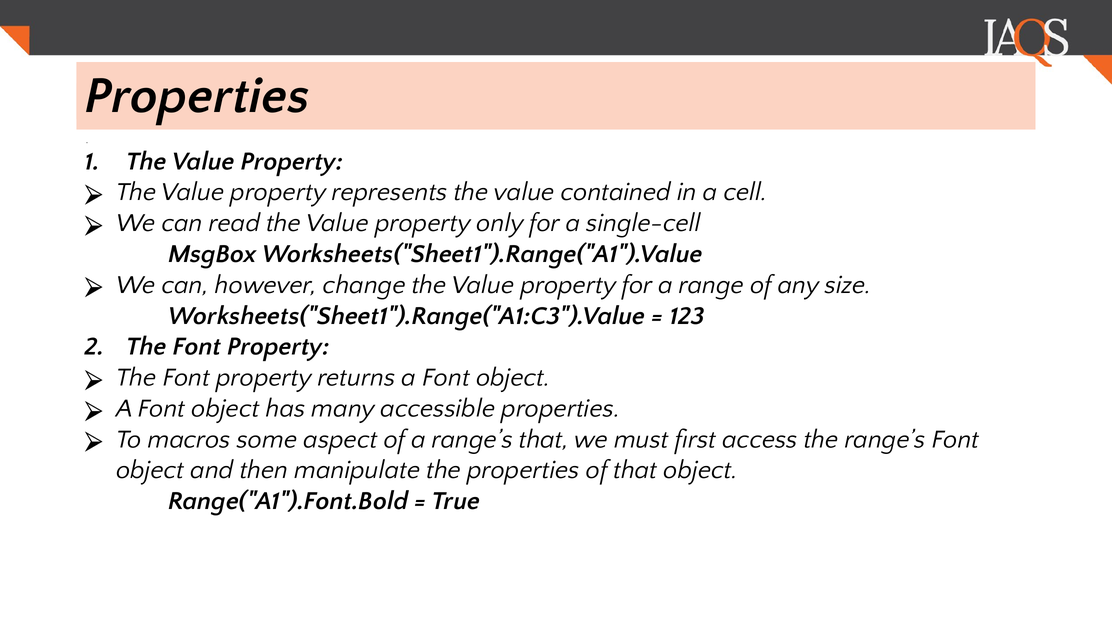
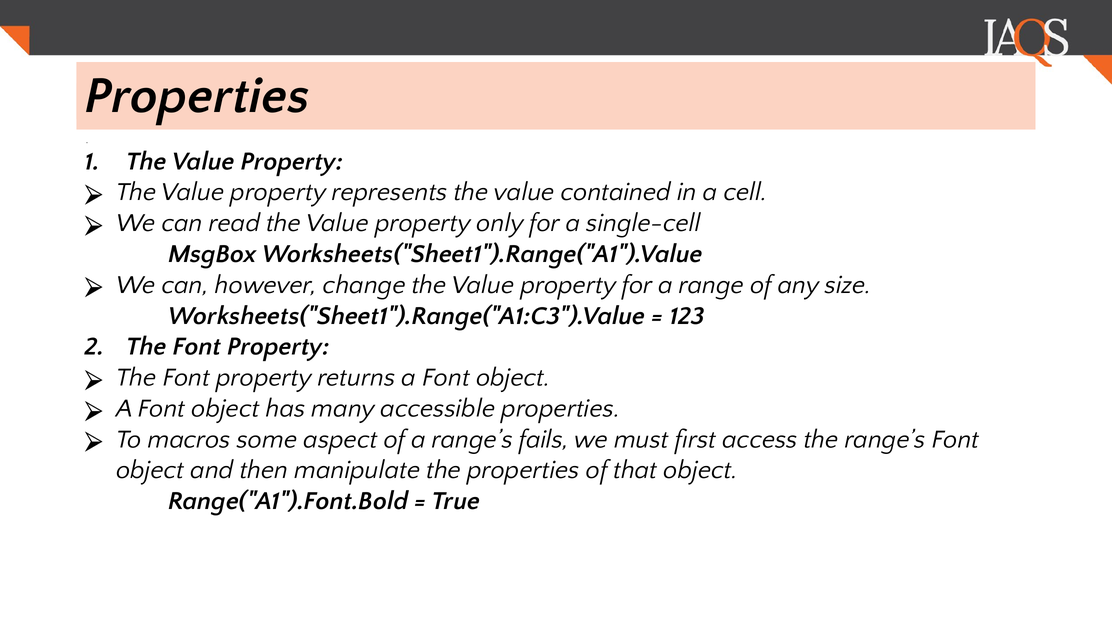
range’s that: that -> fails (544, 440)
